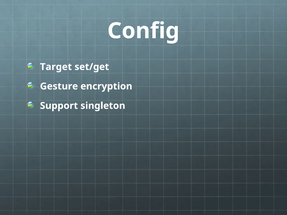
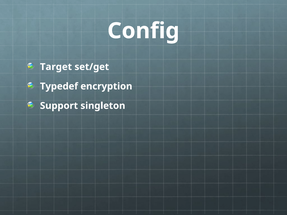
Gesture: Gesture -> Typedef (59, 86)
